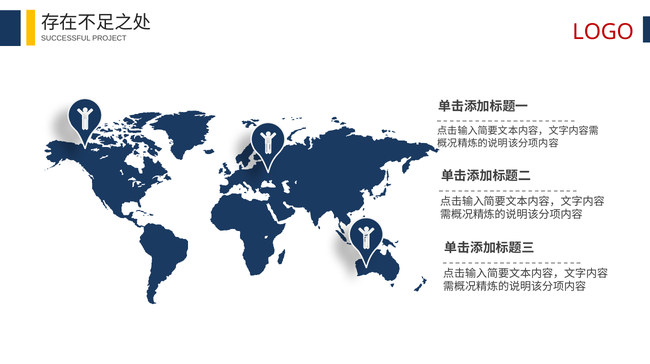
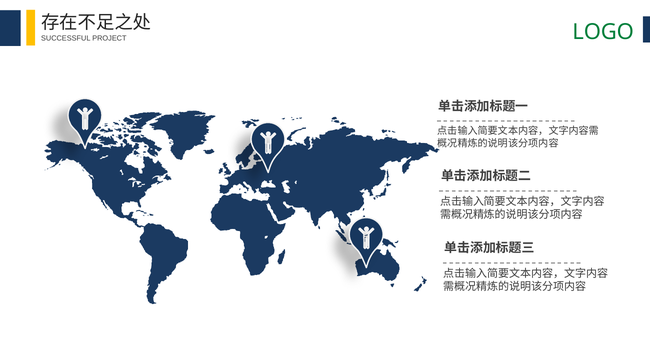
LOGO colour: red -> green (603, 32)
